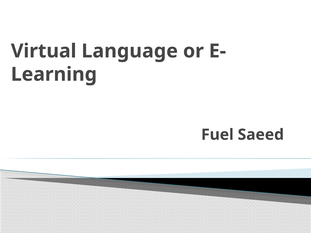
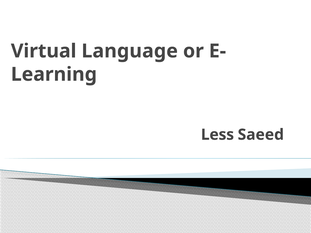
Fuel: Fuel -> Less (217, 135)
